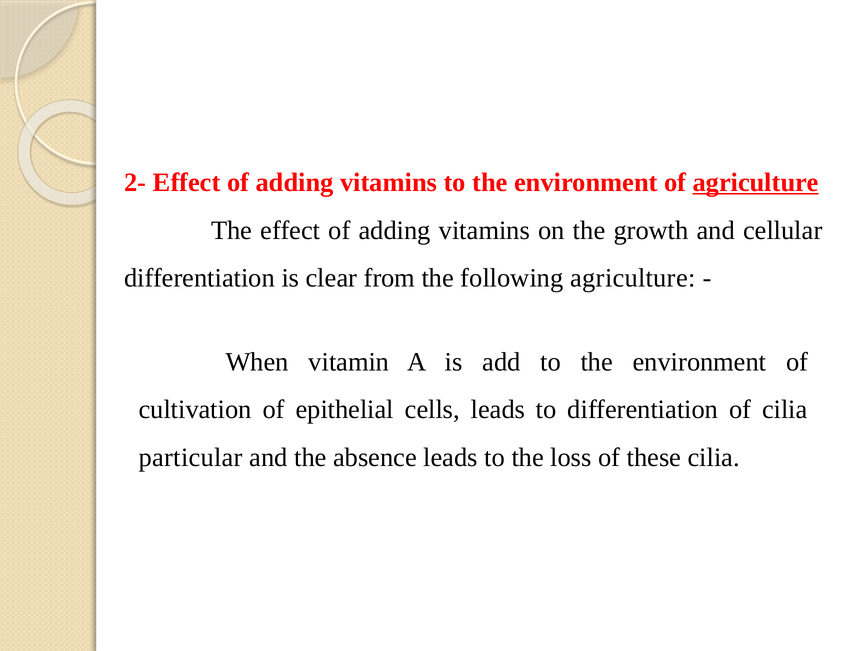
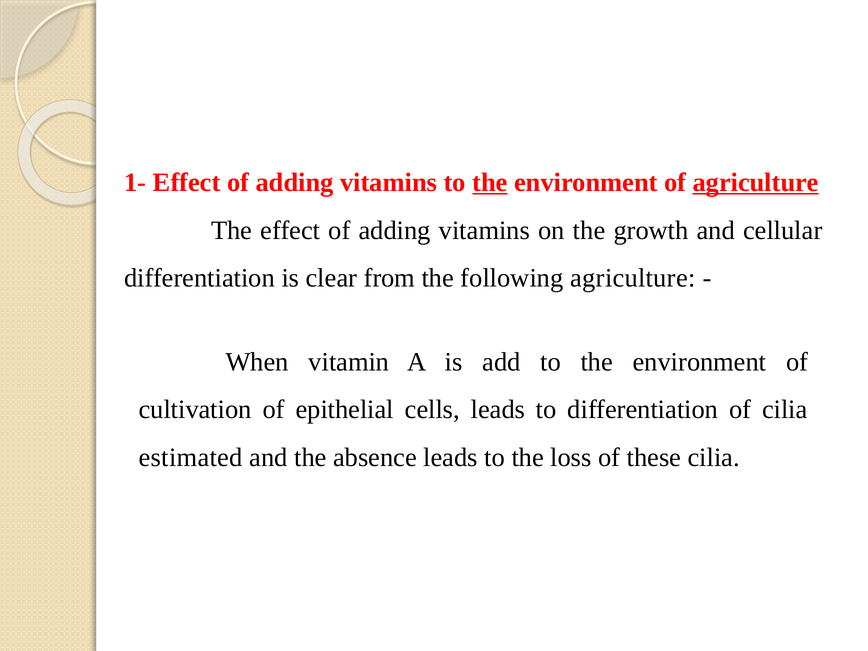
2-: 2- -> 1- (135, 183)
the underline: none -> present (490, 183)
particular: particular -> estimated (191, 457)
